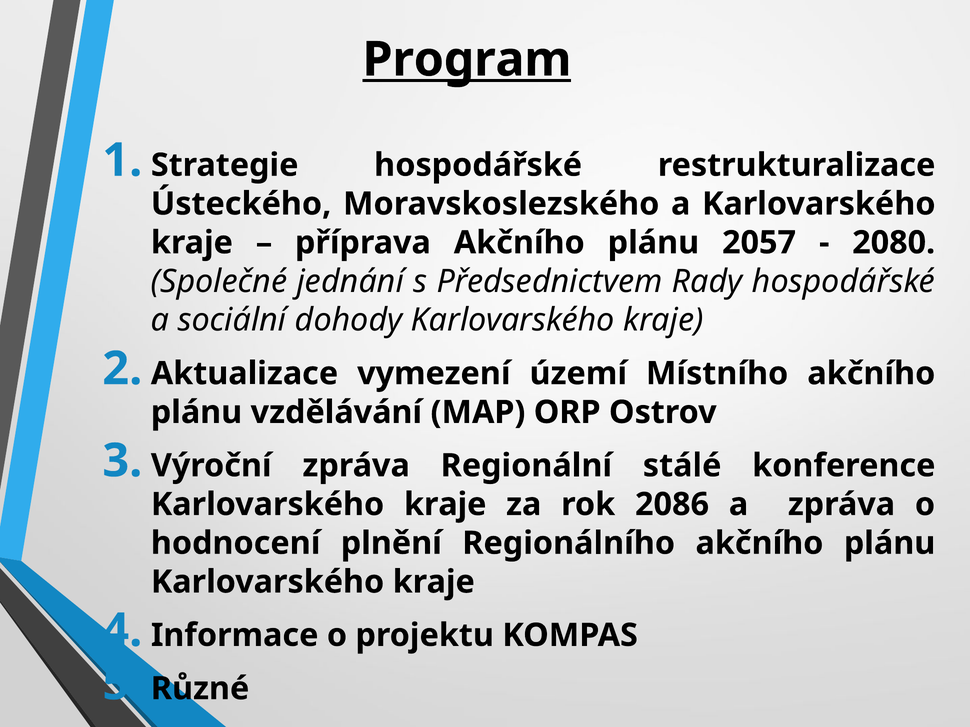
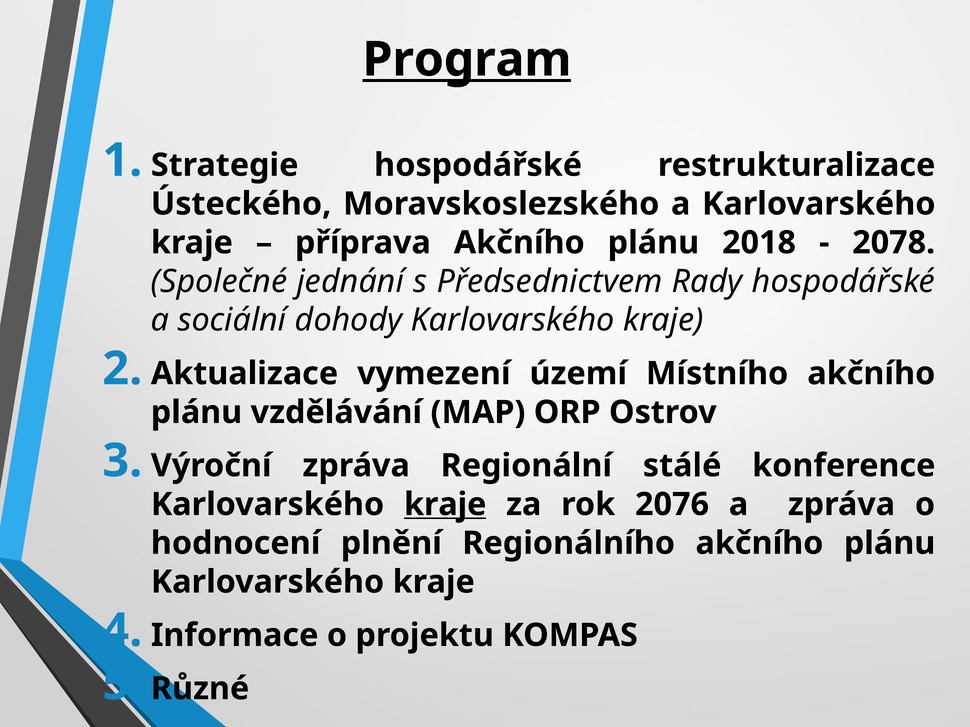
2057: 2057 -> 2018 (759, 243)
2080: 2080 -> 2078 (894, 243)
kraje underline: none -> present (445, 505)
2086: 2086 -> 2076 (672, 505)
